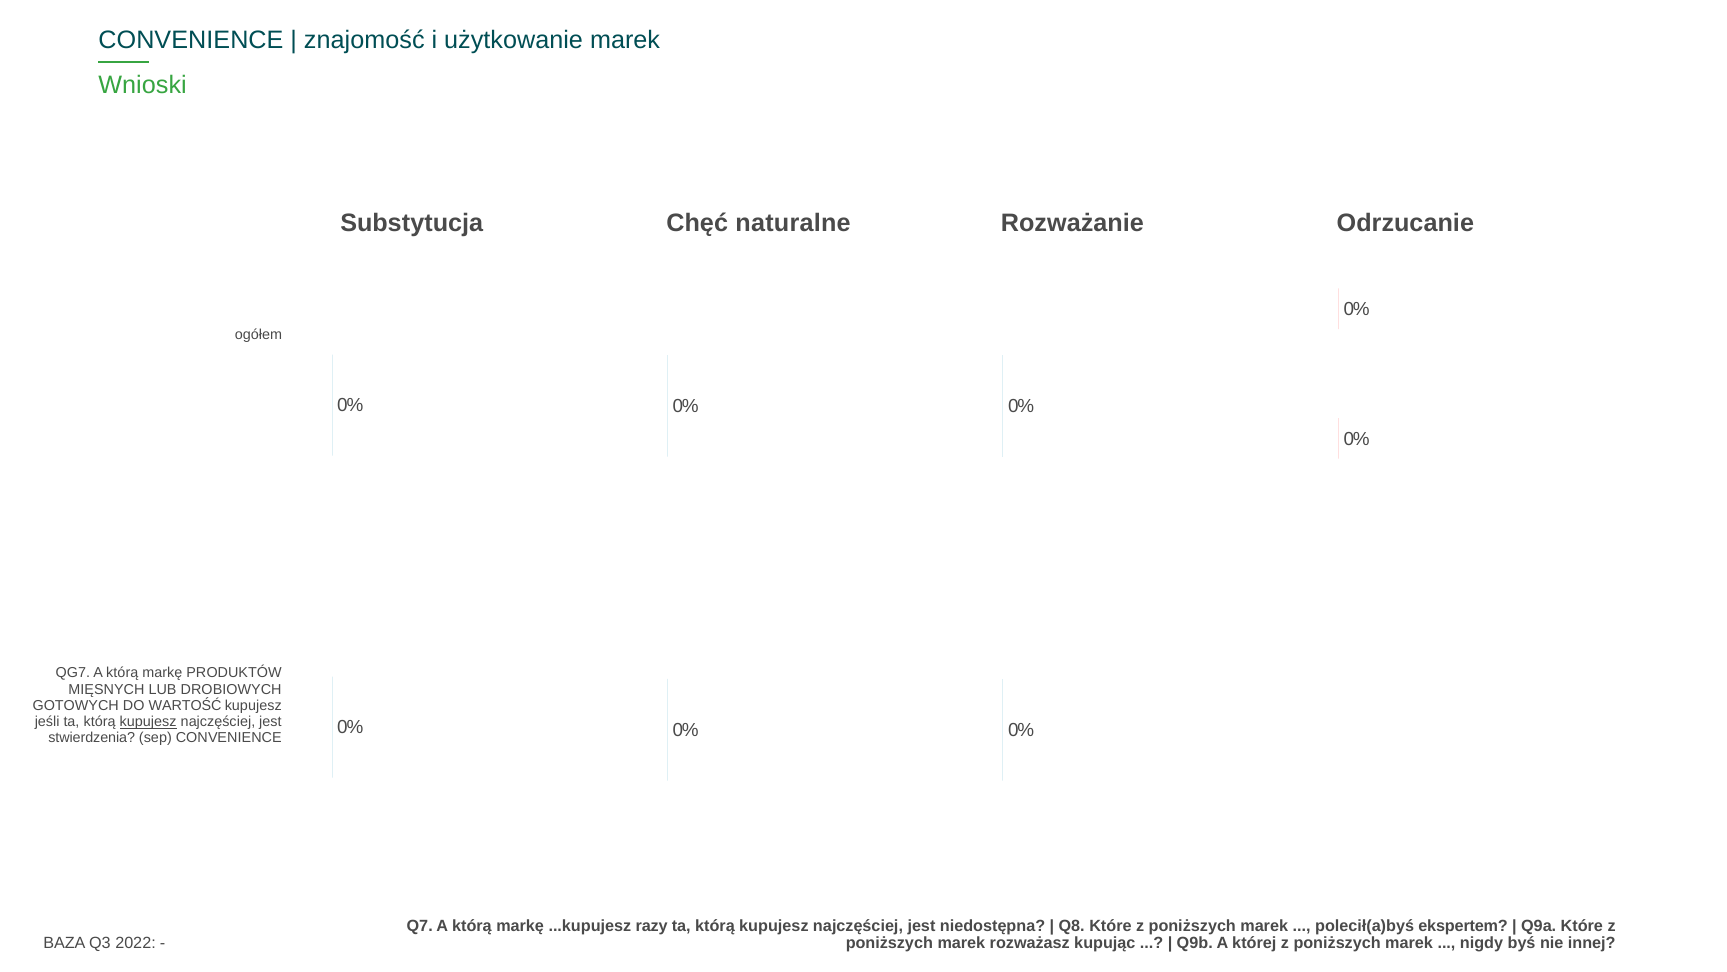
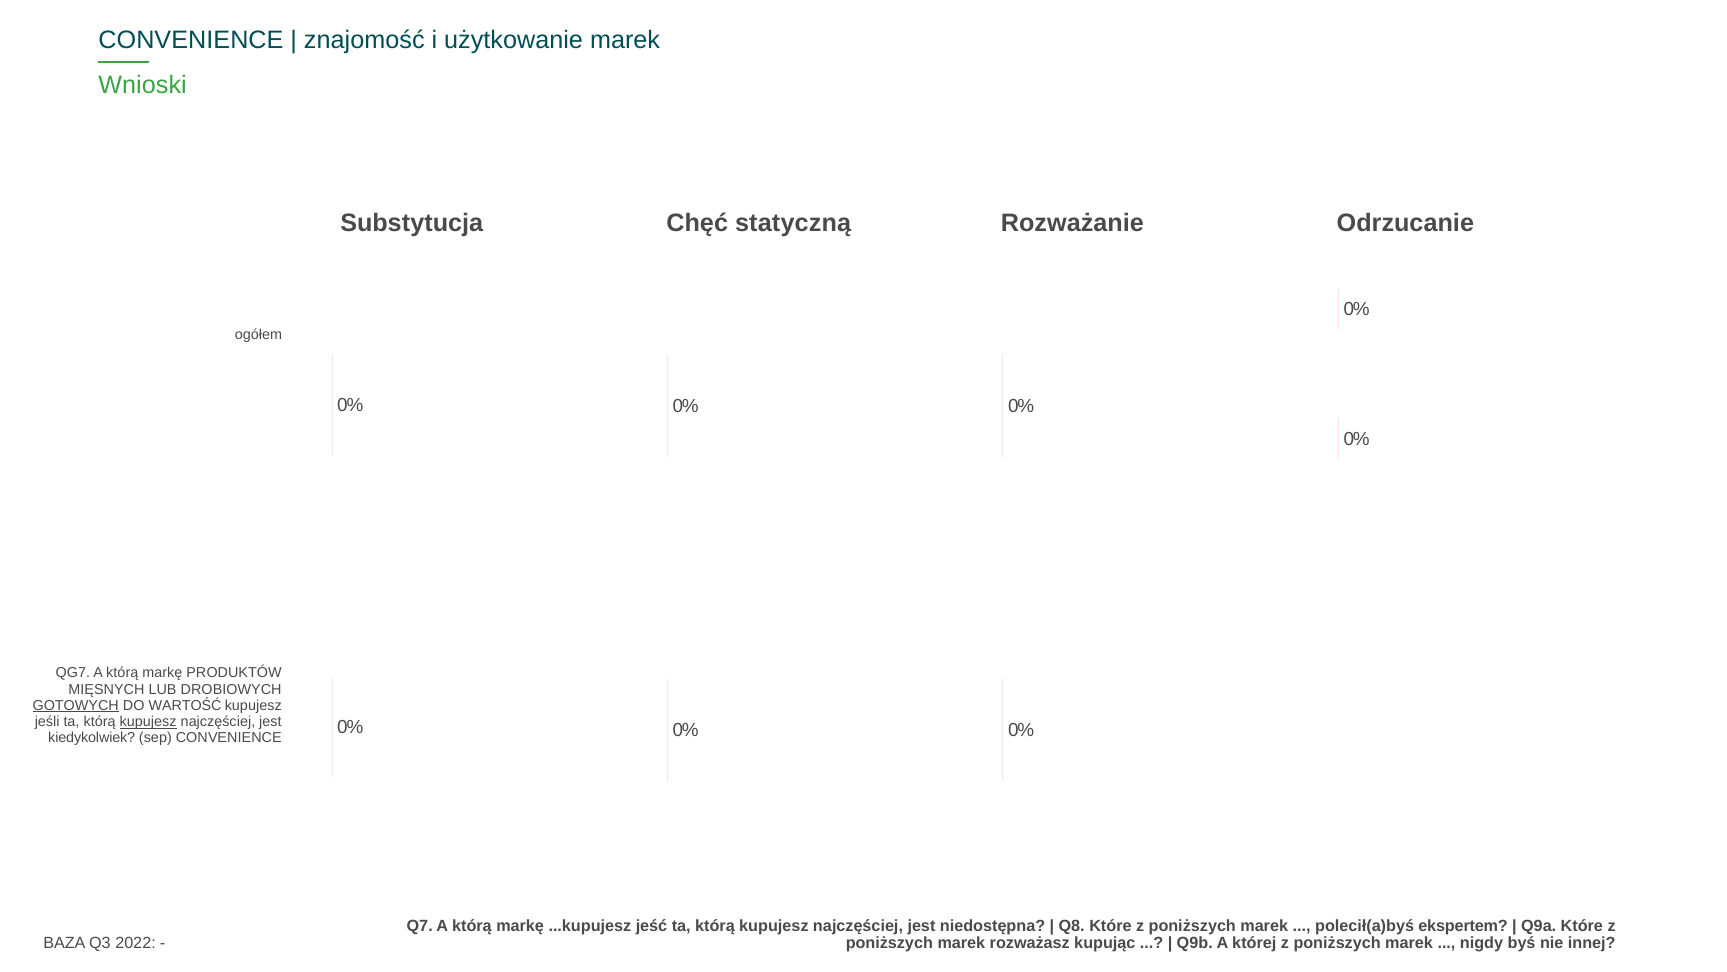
naturalne: naturalne -> statyczną (793, 223)
GOTOWYCH underline: none -> present (76, 705)
stwierdzenia: stwierdzenia -> kiedykolwiek (92, 738)
razy: razy -> jeść (652, 926)
